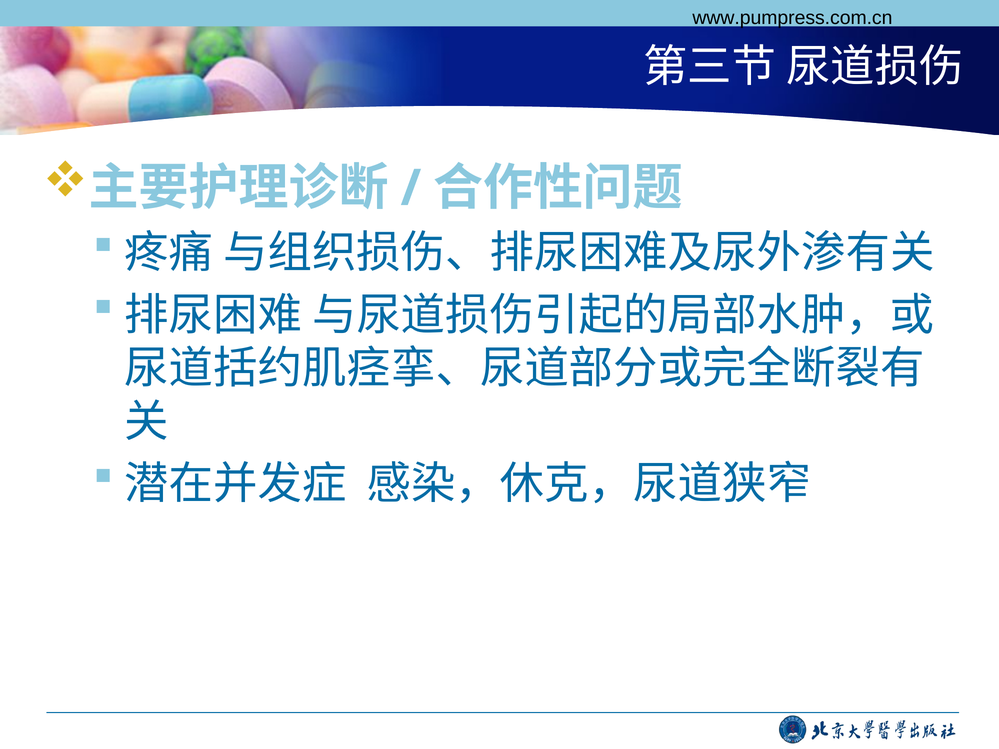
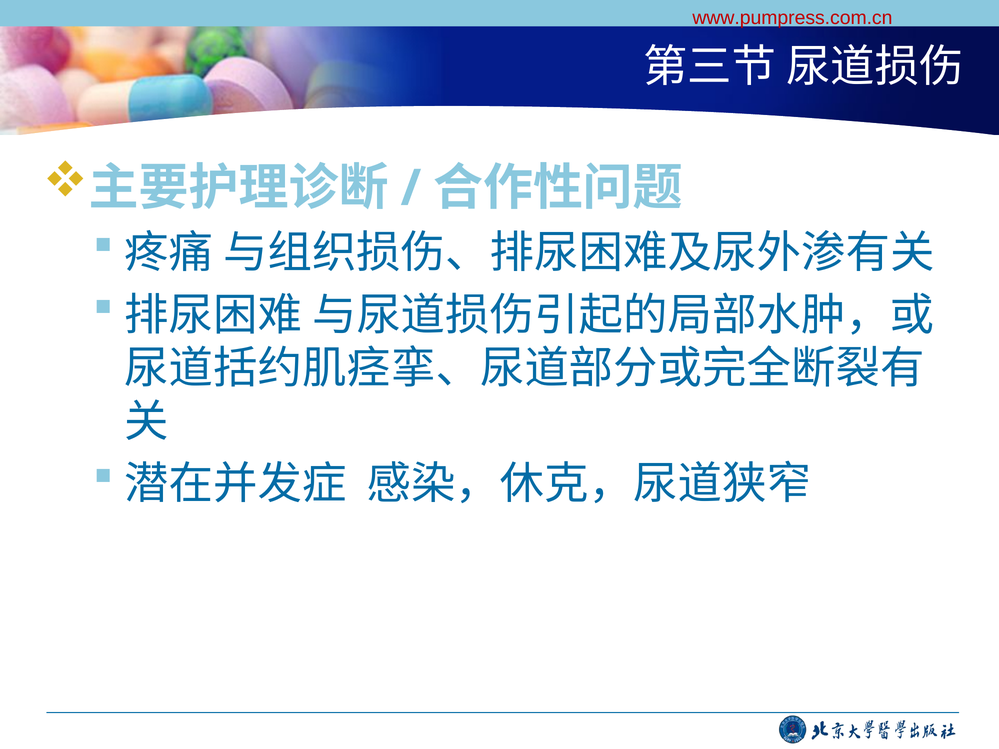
www.pumpress.com.cn colour: black -> red (792, 18)
